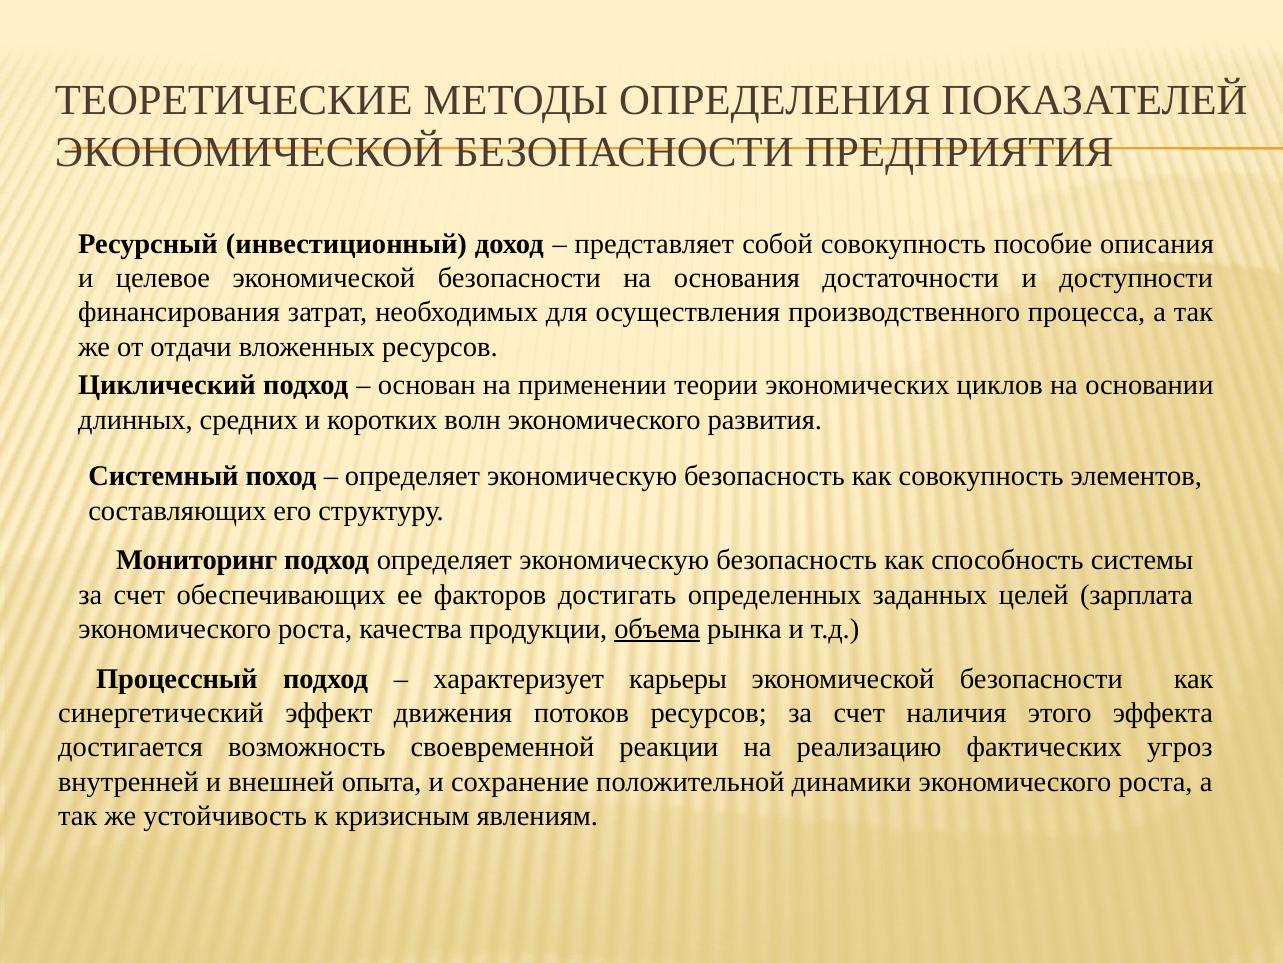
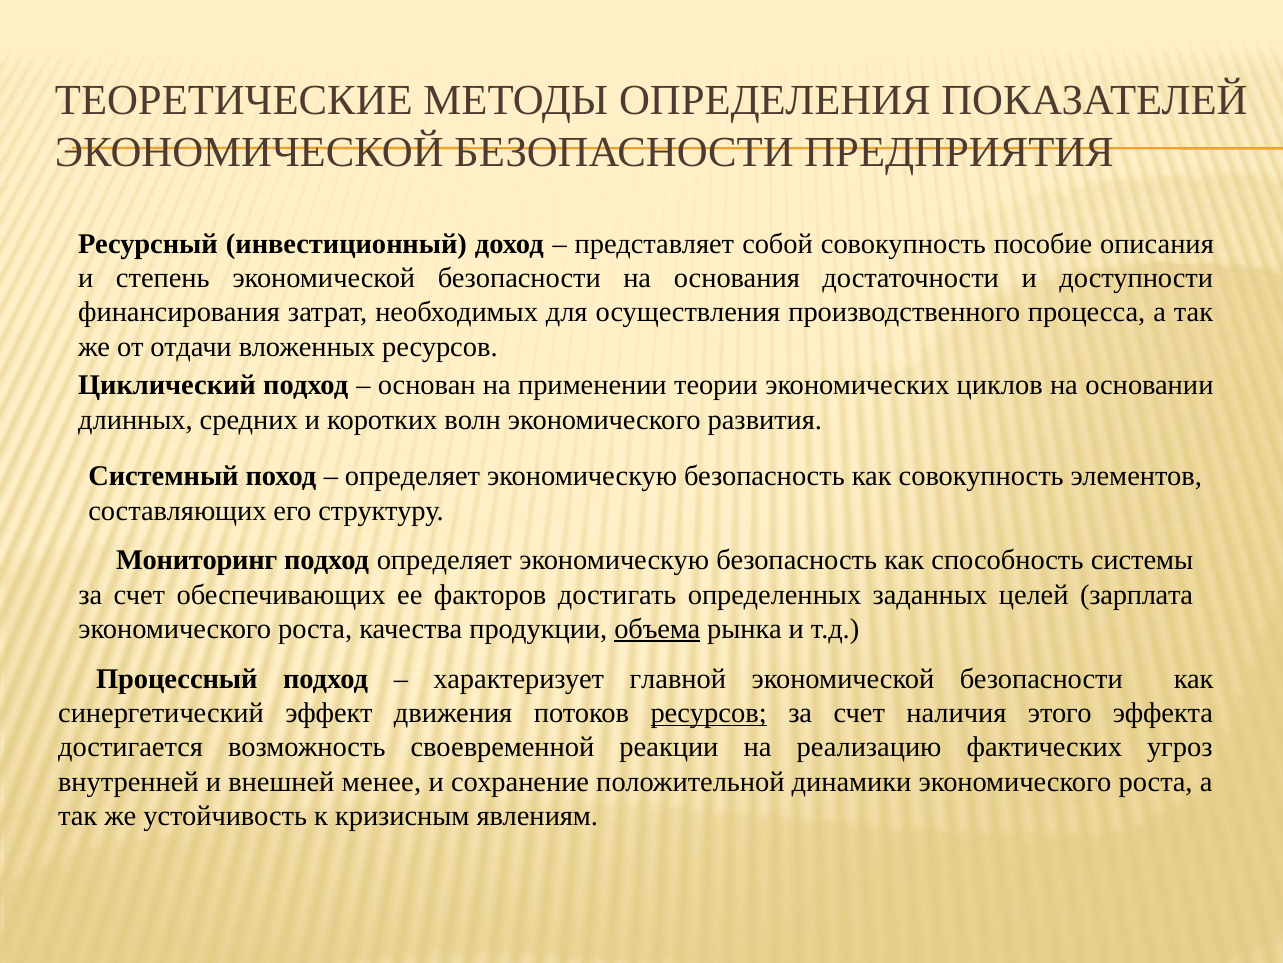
целевое: целевое -> степень (163, 278)
карьеры: карьеры -> главной (678, 679)
ресурсов underline: none -> present (709, 713)
опыта: опыта -> менее (381, 781)
